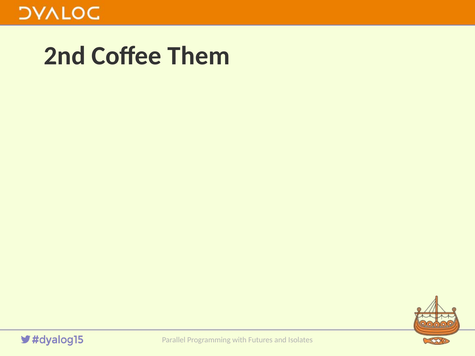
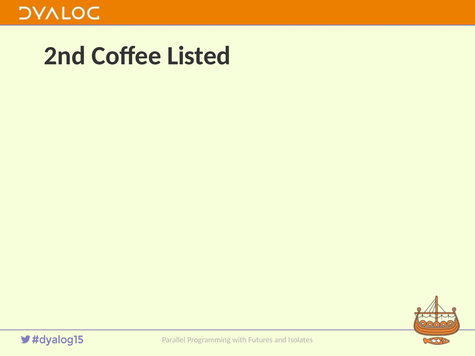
Them: Them -> Listed (199, 56)
